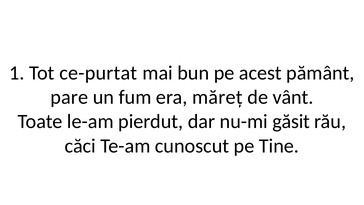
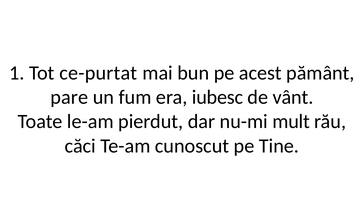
măreț: măreț -> iubesc (218, 97)
găsit: găsit -> mult (291, 121)
